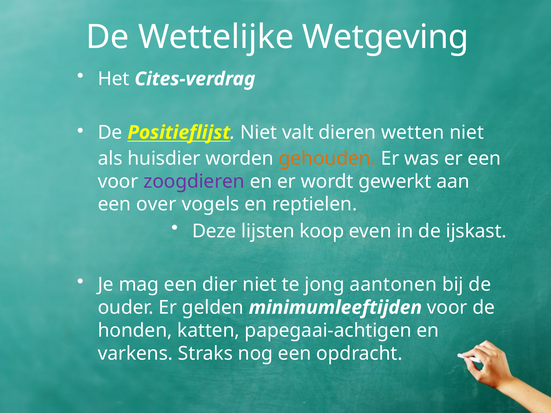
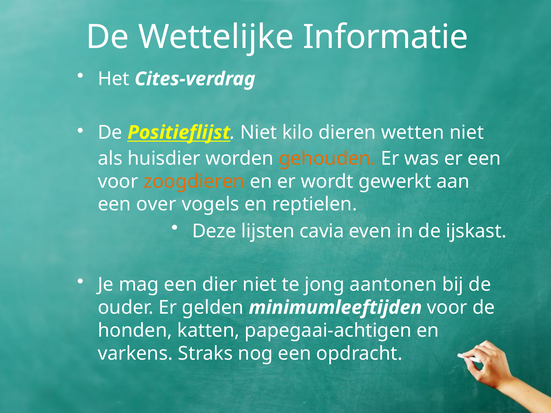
Wetgeving: Wetgeving -> Informatie (386, 37)
valt: valt -> kilo (298, 133)
zoogdieren colour: purple -> orange (194, 181)
koop: koop -> cavia (322, 231)
